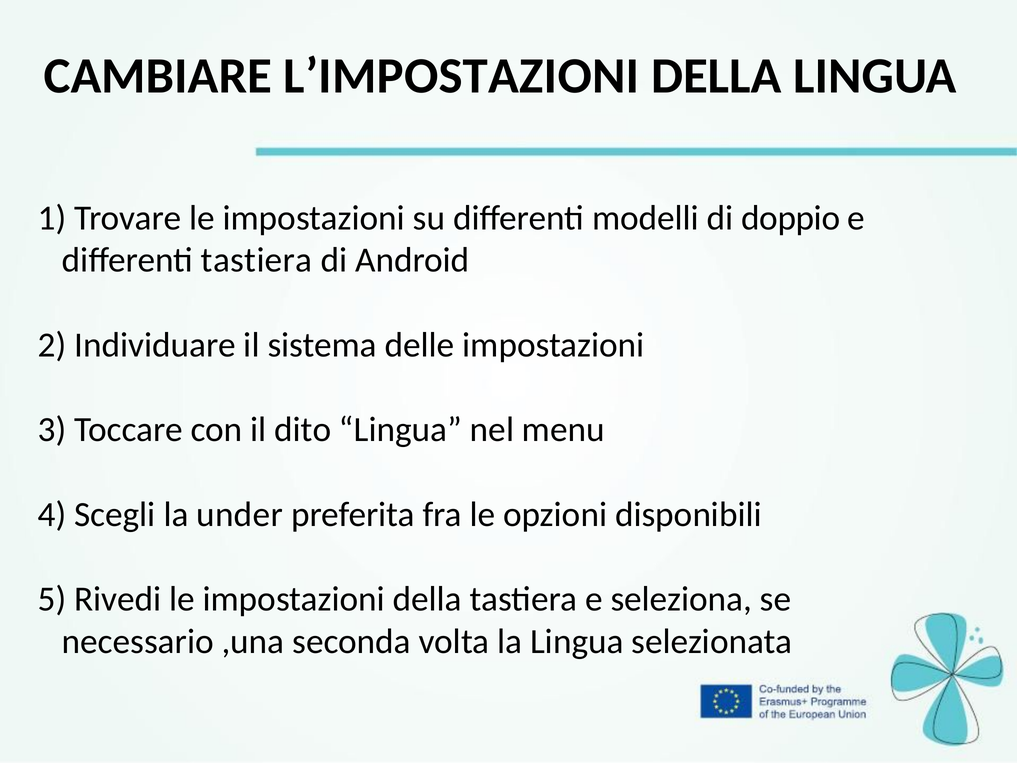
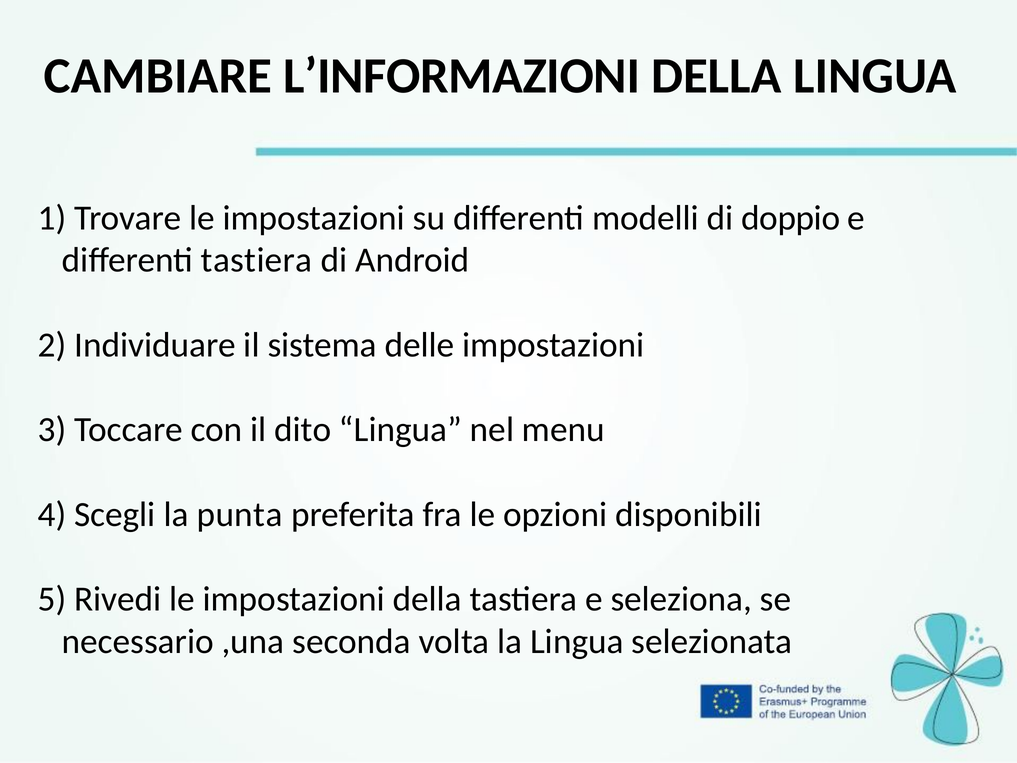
L’IMPOSTAZIONI: L’IMPOSTAZIONI -> L’INFORMAZIONI (462, 76)
under: under -> punta (240, 514)
